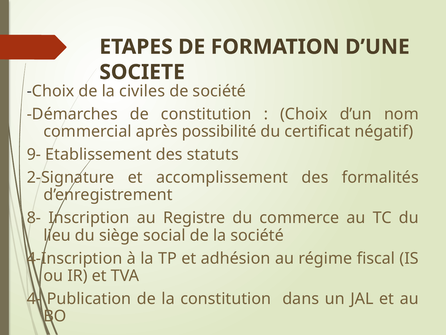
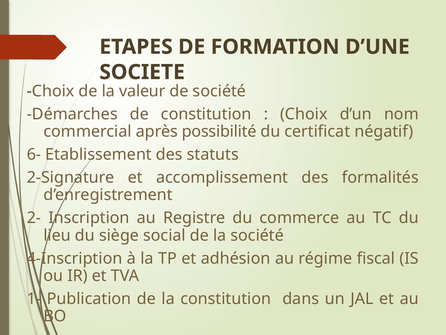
civiles: civiles -> valeur (142, 91)
9-: 9- -> 6- (34, 154)
8-: 8- -> 2- (34, 218)
4-: 4- -> 1- (34, 298)
